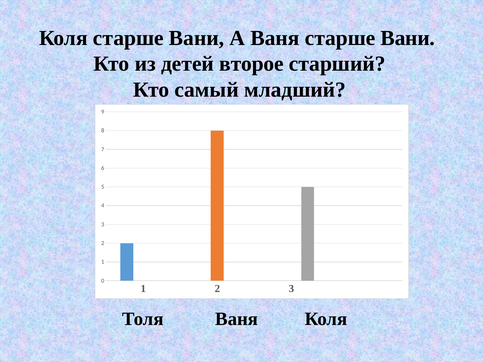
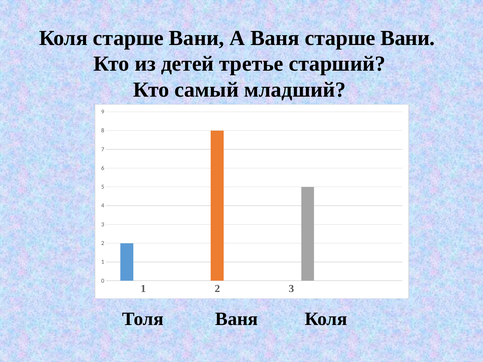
второе: второе -> третье (251, 64)
